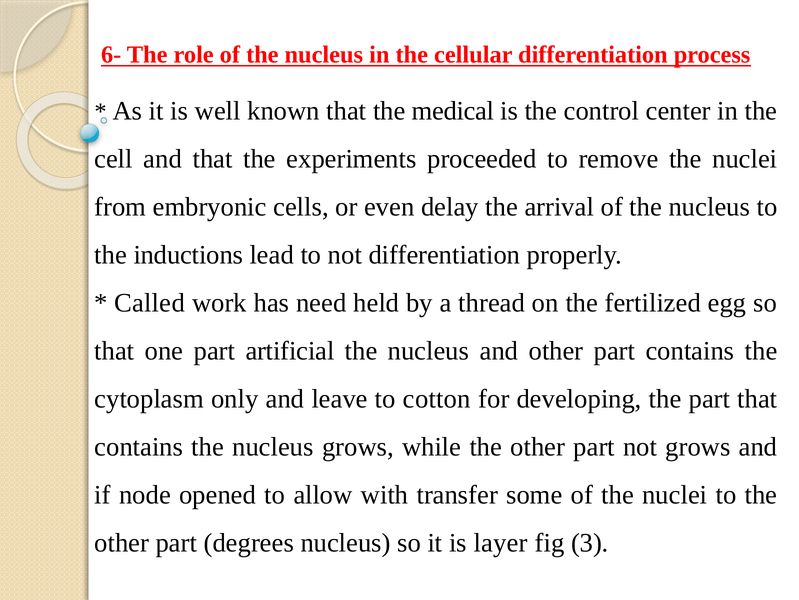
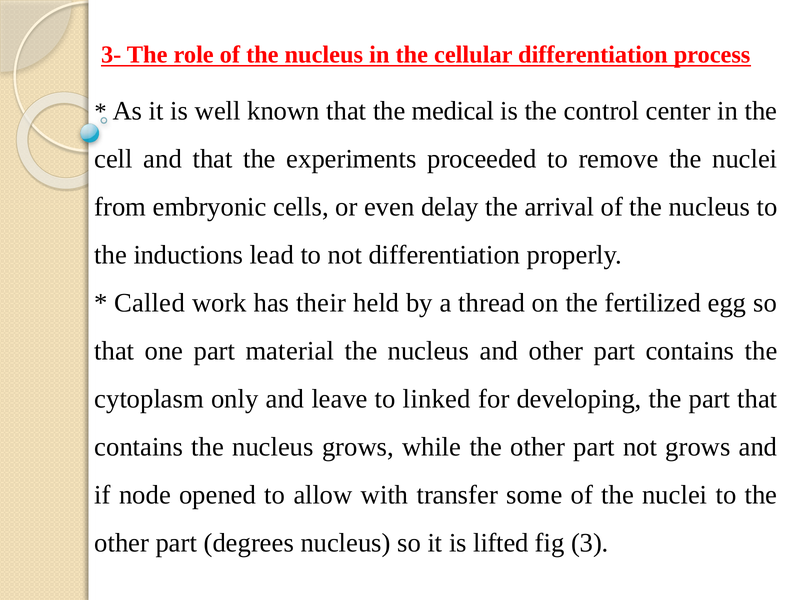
6-: 6- -> 3- (111, 55)
need: need -> their (321, 303)
artificial: artificial -> material (290, 351)
cotton: cotton -> linked (437, 399)
layer: layer -> lifted (501, 542)
